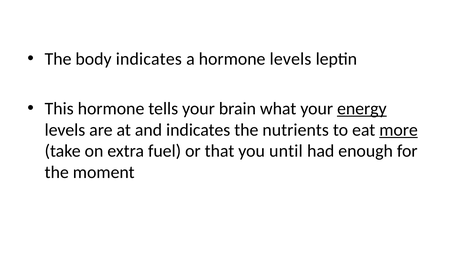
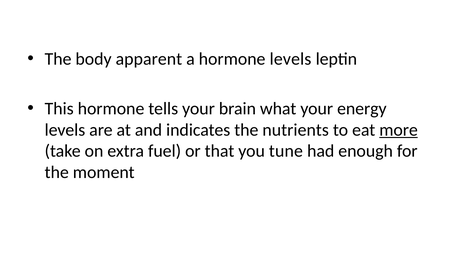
body indicates: indicates -> apparent (149, 59)
energy underline: present -> none (362, 109)
until: until -> tune (286, 152)
